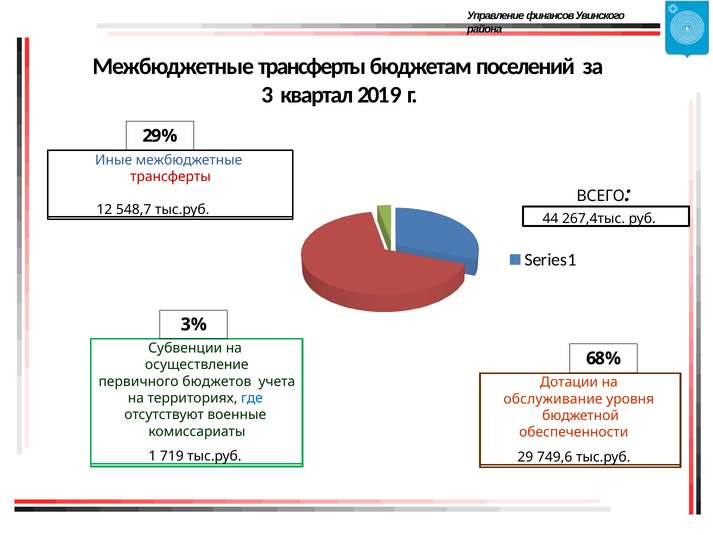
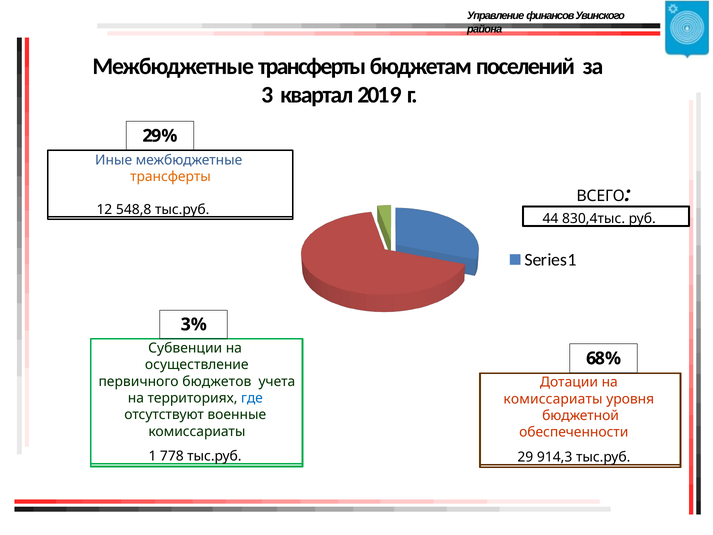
трансферты colour: red -> orange (171, 177)
548,7: 548,7 -> 548,8 (134, 209)
267,4тыс: 267,4тыс -> 830,4тыс (594, 218)
обслуживание: обслуживание -> комиссариаты (553, 399)
719: 719 -> 778 (172, 456)
749,6: 749,6 -> 914,3 (555, 457)
